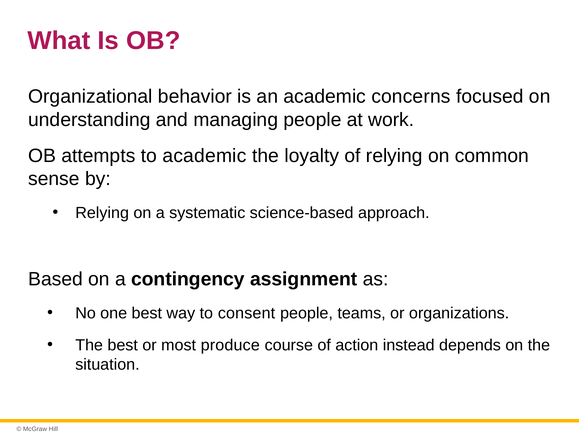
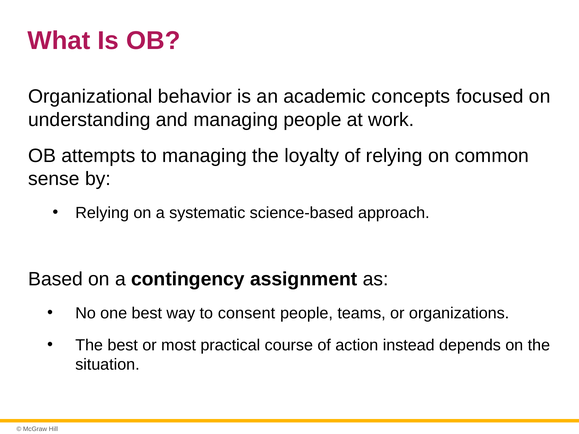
concerns: concerns -> concepts (411, 97)
to academic: academic -> managing (205, 156)
produce: produce -> practical (230, 345)
